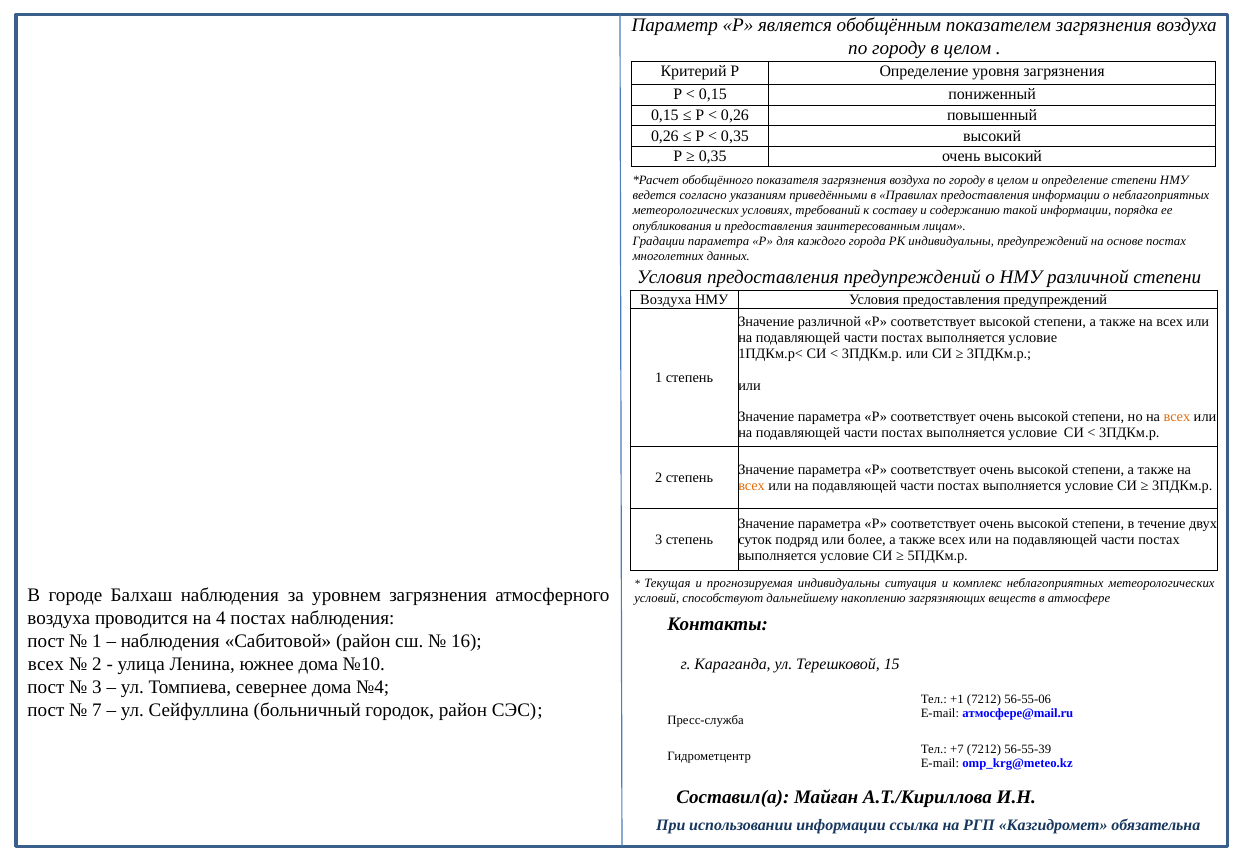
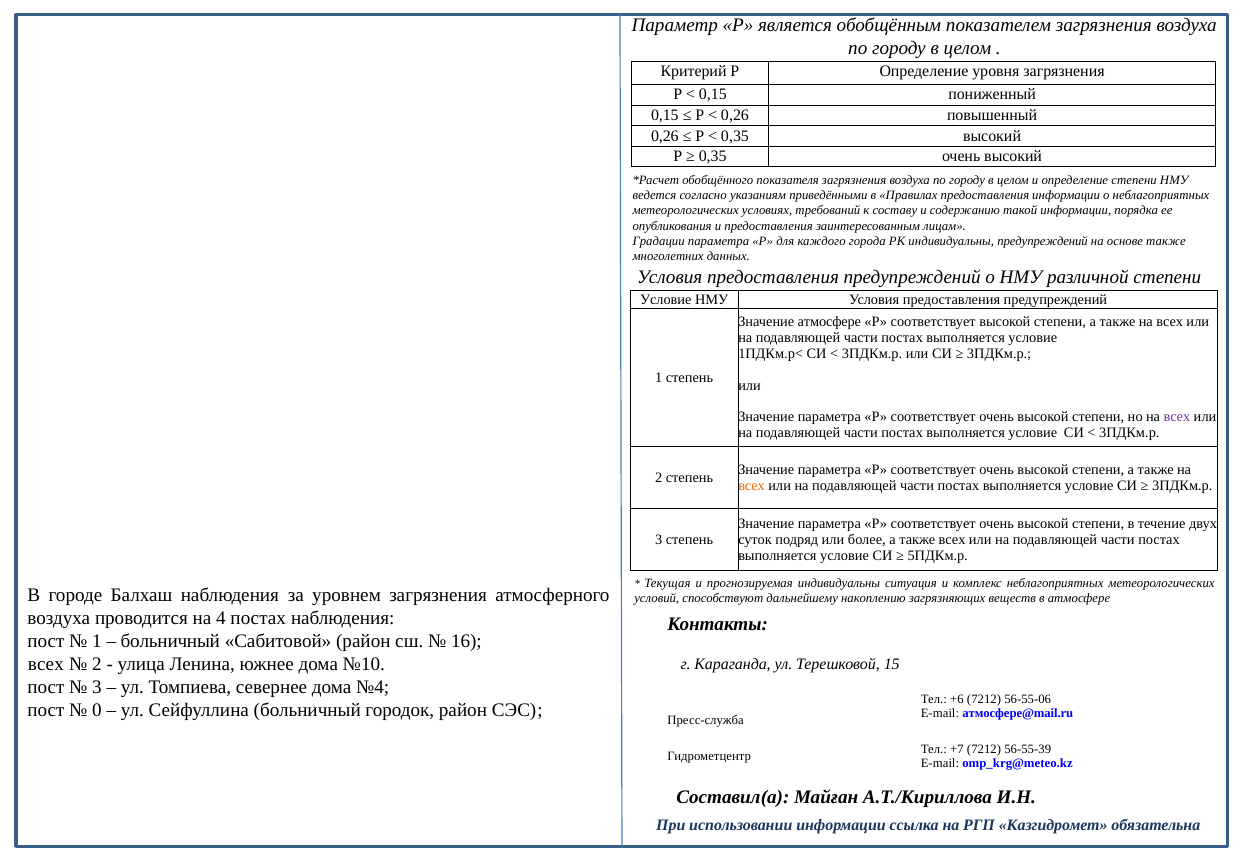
основе постах: постах -> также (1166, 241)
Воздуха: Воздуха -> Условие (666, 300)
Значение различной: различной -> атмосфере (829, 322)
всех colour: orange -> purple (1177, 417)
наблюдения: наблюдения -> больничный (170, 641)
+1: +1 -> +6 (957, 699)
7: 7 -> 0 (97, 710)
